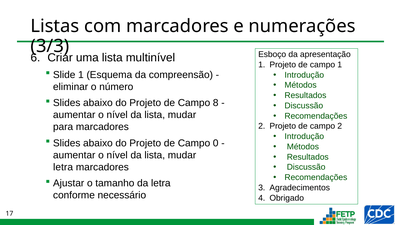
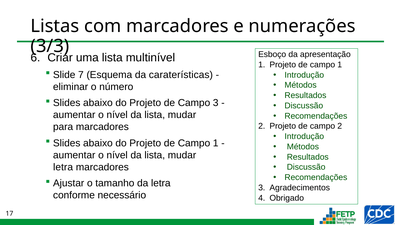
Slide 1: 1 -> 7 (81, 75)
compreensão: compreensão -> caraterísticas (181, 75)
Campo 8: 8 -> 3 (216, 103)
0: 0 -> 1 (216, 144)
